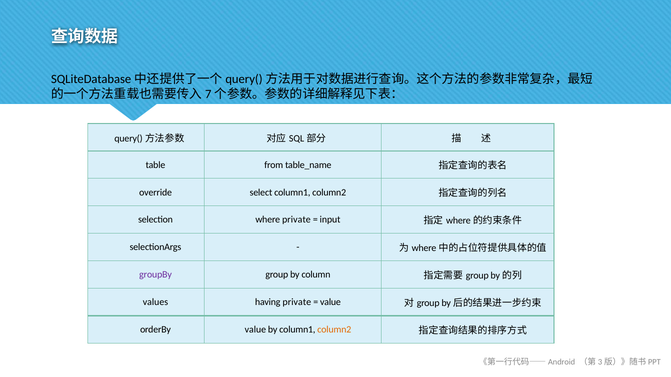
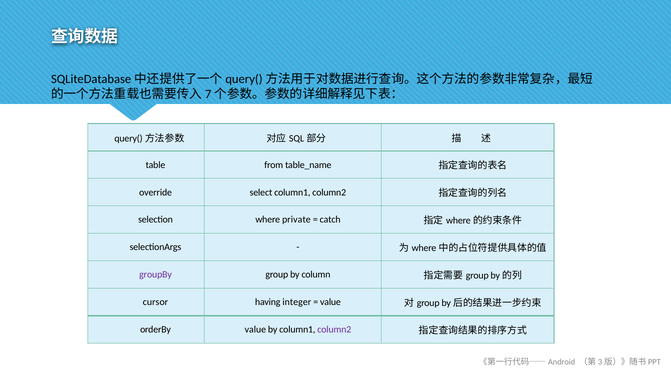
input: input -> catch (330, 220)
values: values -> cursor (155, 303)
having private: private -> integer (297, 303)
column2 colour: orange -> purple (334, 330)
